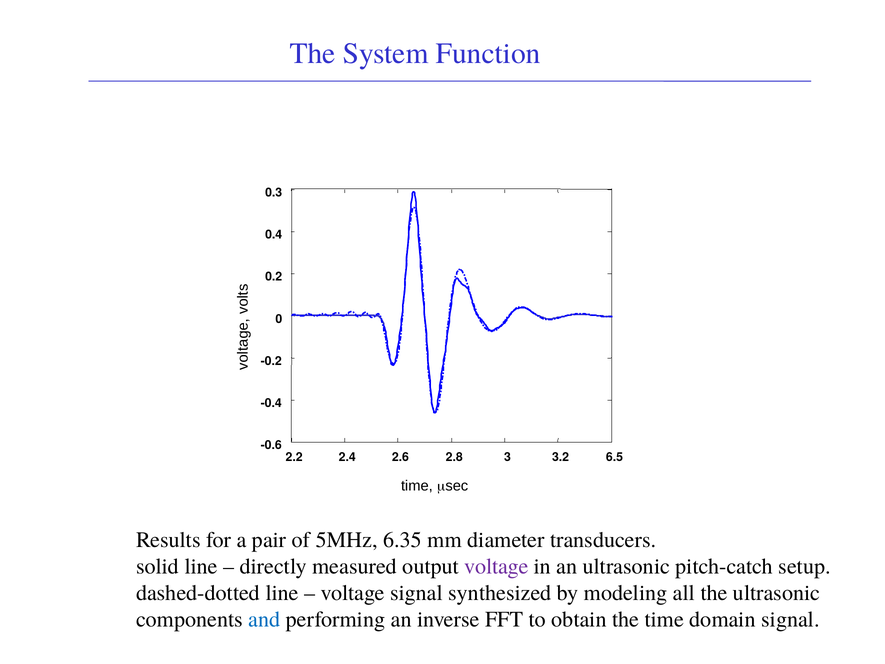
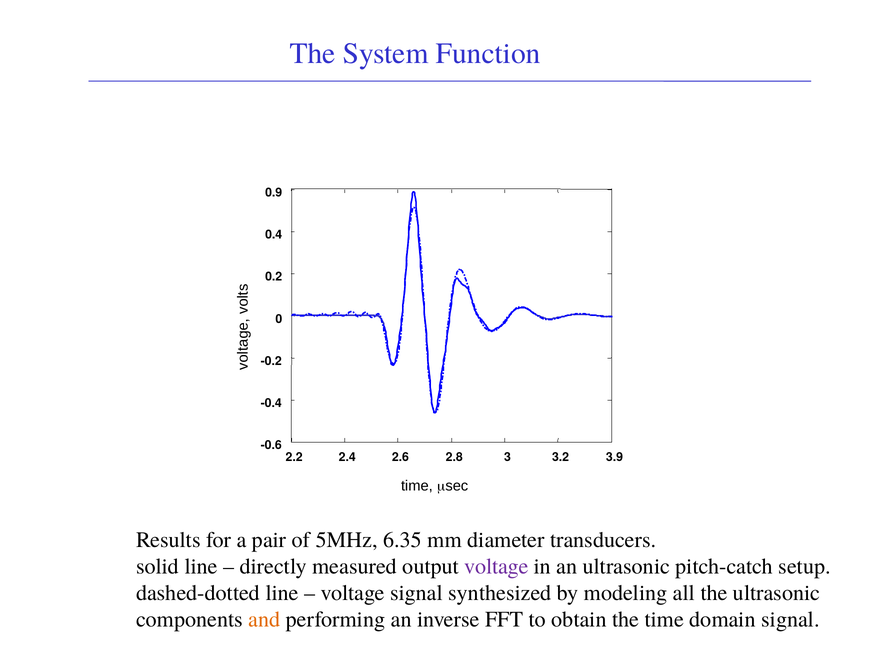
0.3: 0.3 -> 0.9 (274, 193)
6.5: 6.5 -> 3.9 (614, 457)
and colour: blue -> orange (264, 619)
